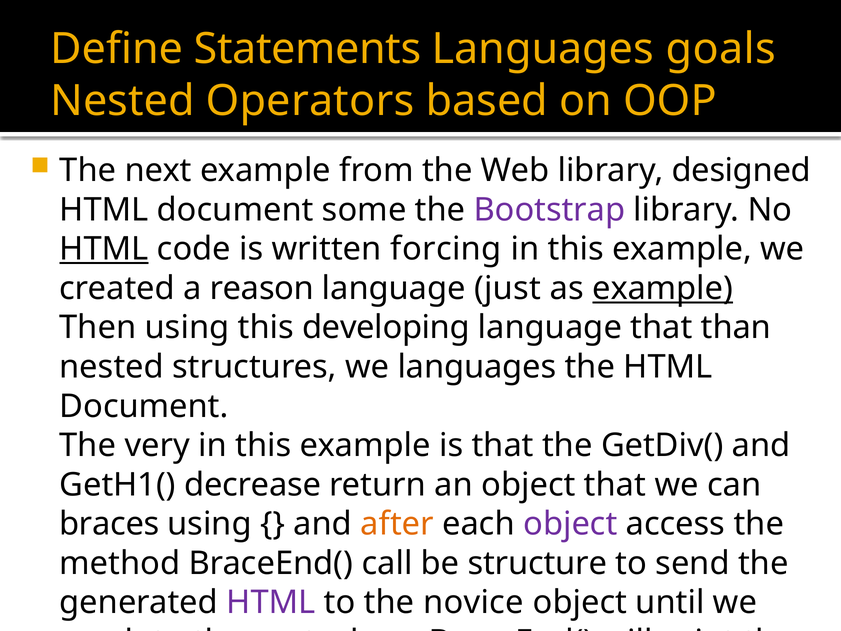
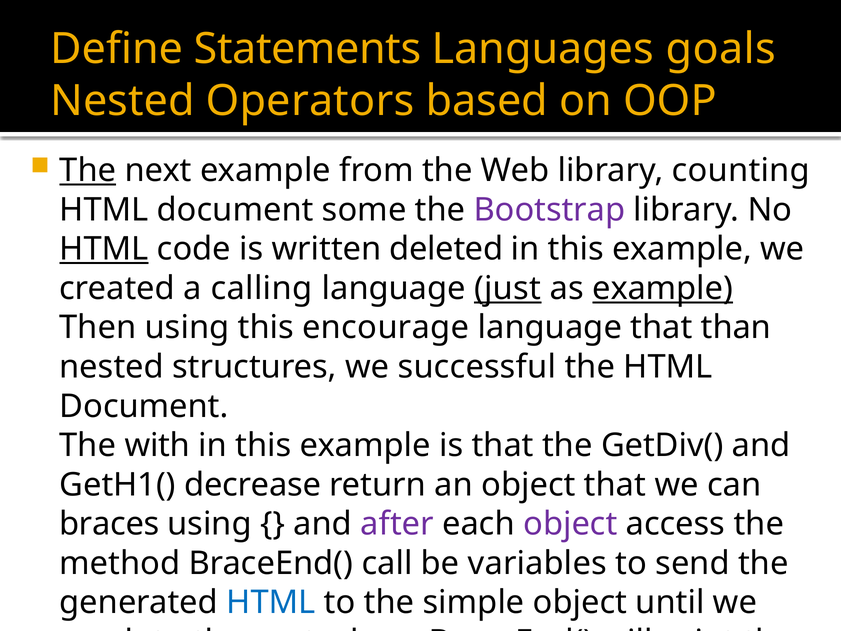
The underline: none -> present (88, 170)
designed: designed -> counting (741, 170)
forcing: forcing -> deleted (446, 249)
reason: reason -> calling (262, 288)
just underline: none -> present (508, 288)
developing: developing -> encourage (386, 328)
we languages: languages -> successful (477, 367)
very: very -> with (157, 445)
after colour: orange -> purple (397, 524)
structure: structure -> variables (537, 563)
HTML colour: purple -> blue (271, 602)
novice: novice -> simple (474, 602)
